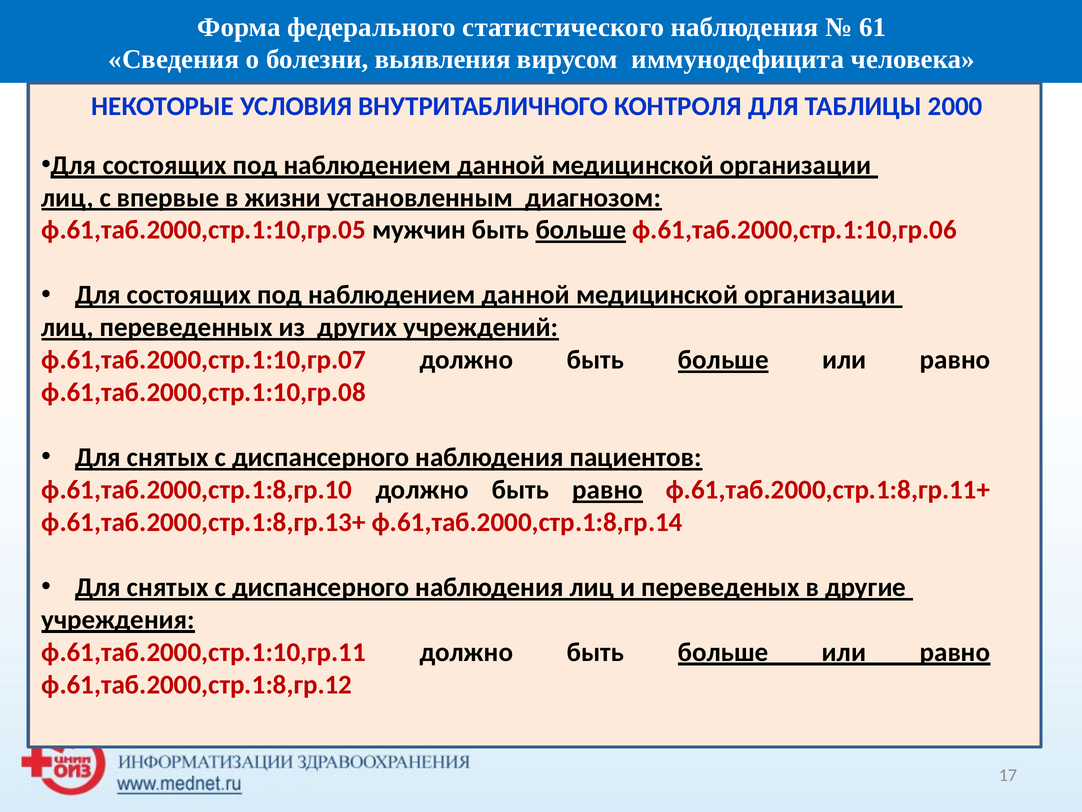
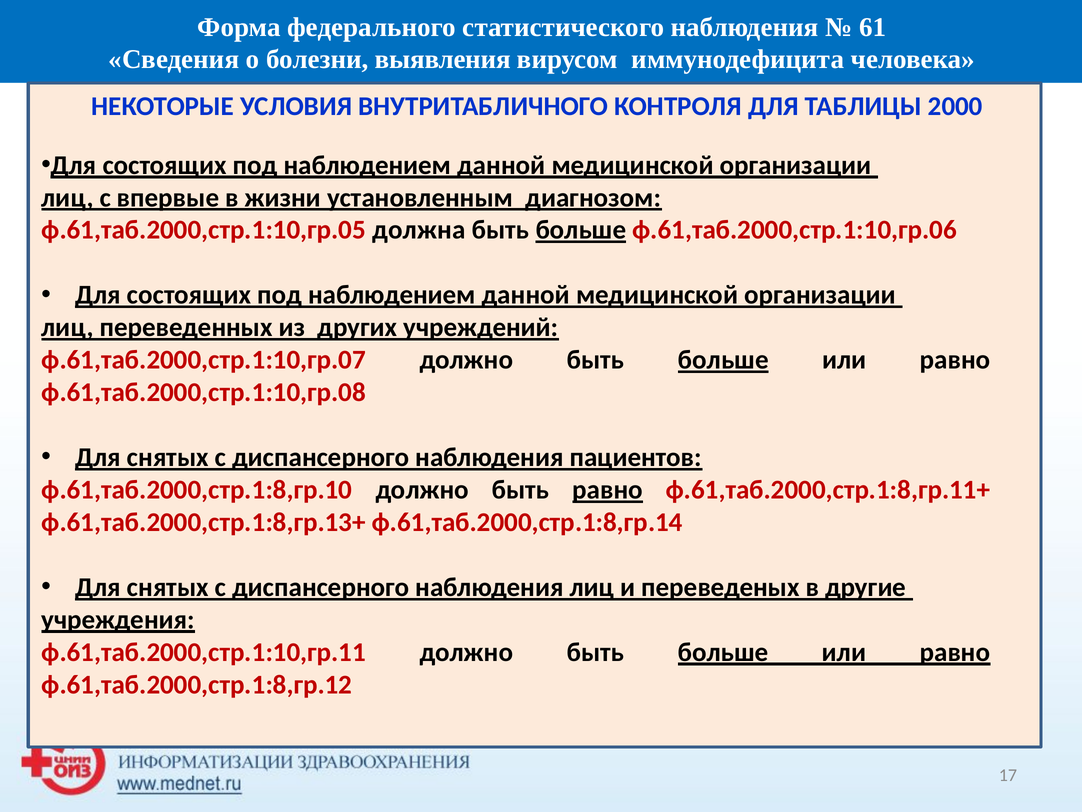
мужчин: мужчин -> должна (419, 230)
